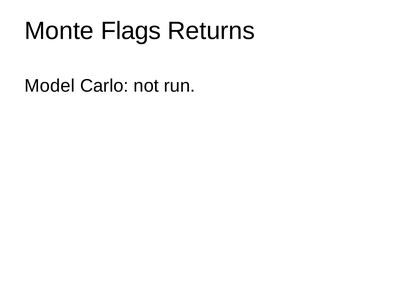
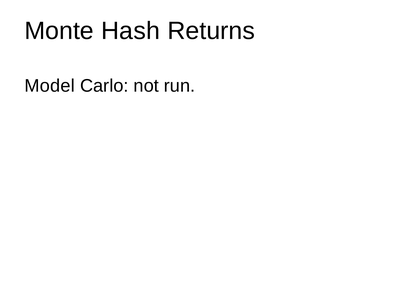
Flags: Flags -> Hash (131, 31)
